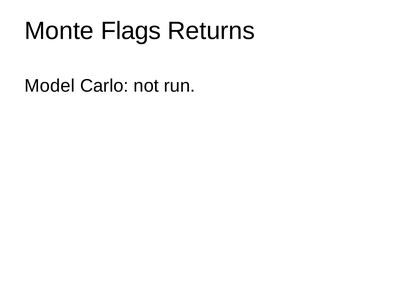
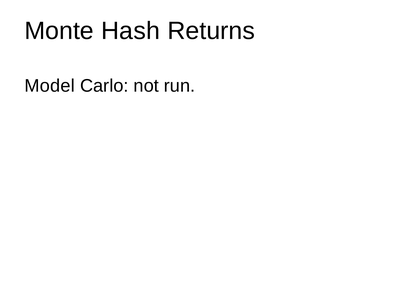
Flags: Flags -> Hash (131, 31)
